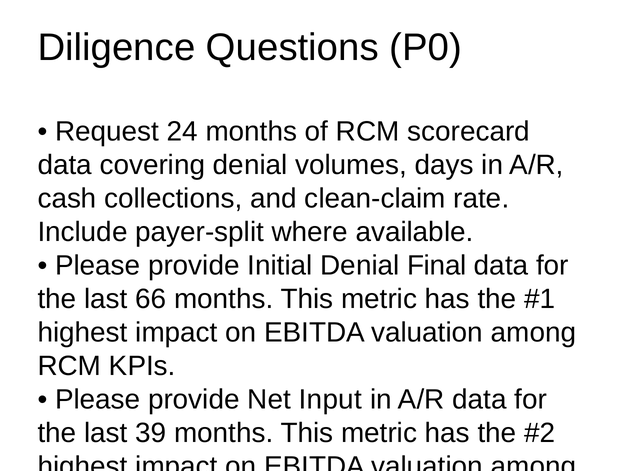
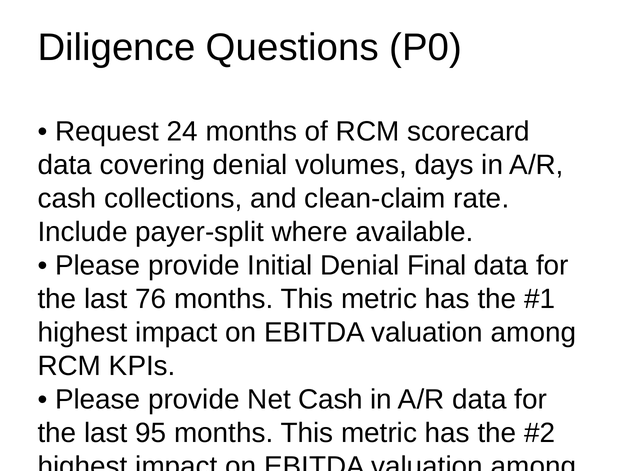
66: 66 -> 76 (151, 299)
Net Input: Input -> Cash (331, 400)
39: 39 -> 95 (151, 433)
